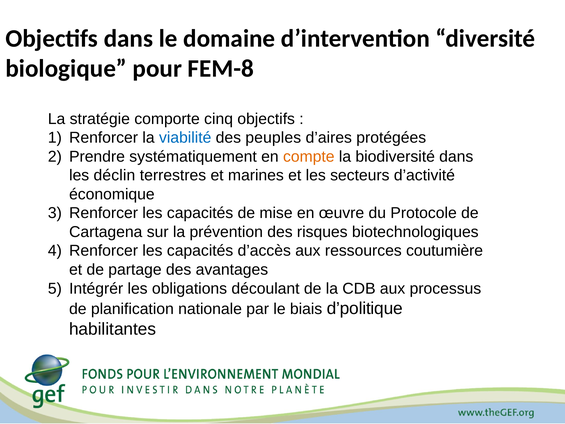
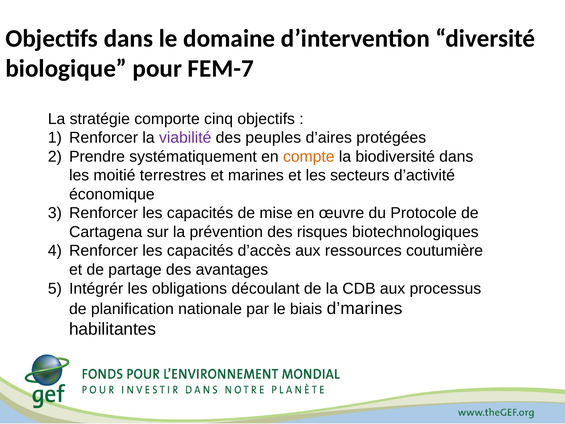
FEM-8: FEM-8 -> FEM-7 (221, 69)
viabilité colour: blue -> purple (185, 138)
déclin: déclin -> moitié (114, 175)
d’politique: d’politique -> d’marines (365, 308)
